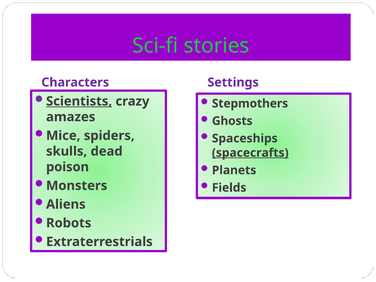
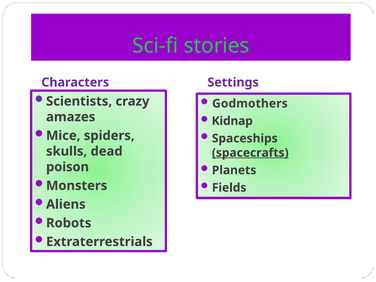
Scientists underline: present -> none (79, 101)
Stepmothers: Stepmothers -> Godmothers (250, 104)
Ghosts: Ghosts -> Kidnap (232, 121)
